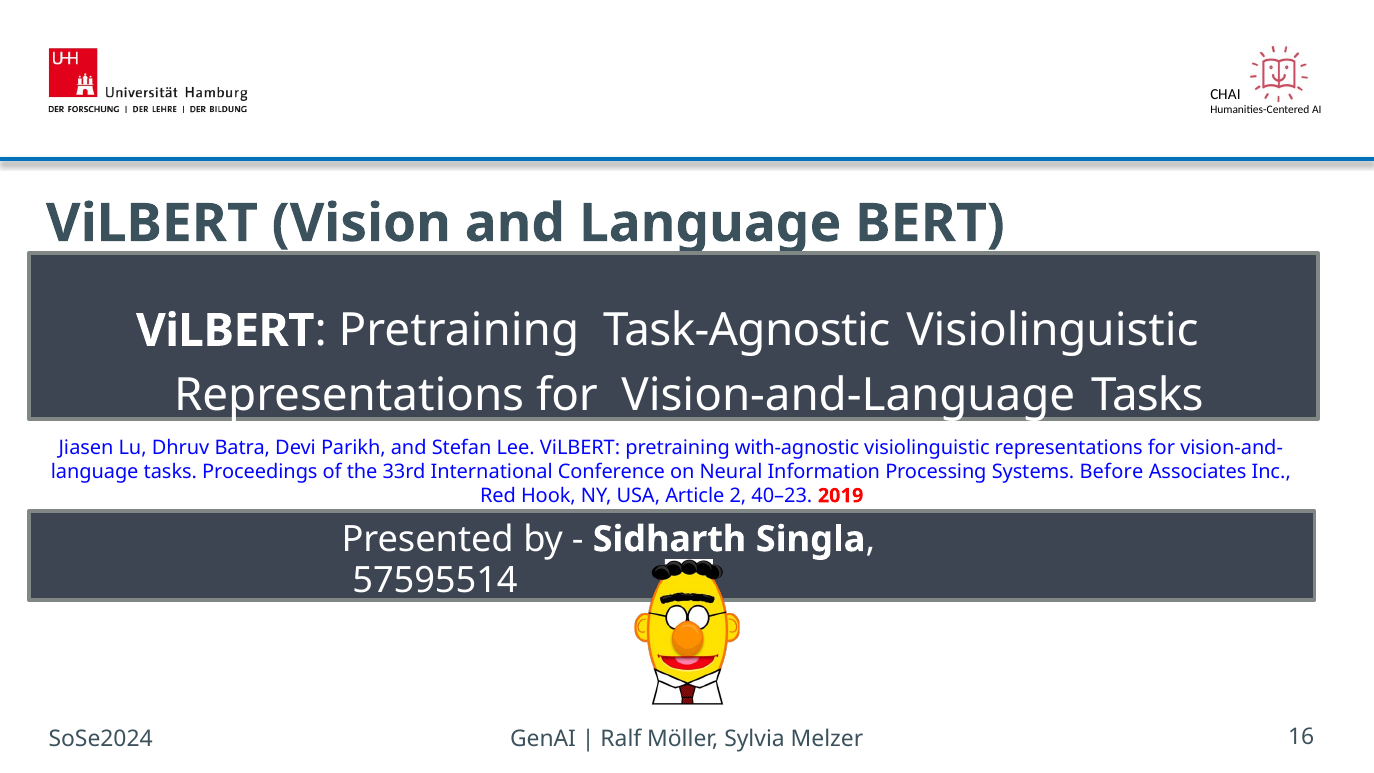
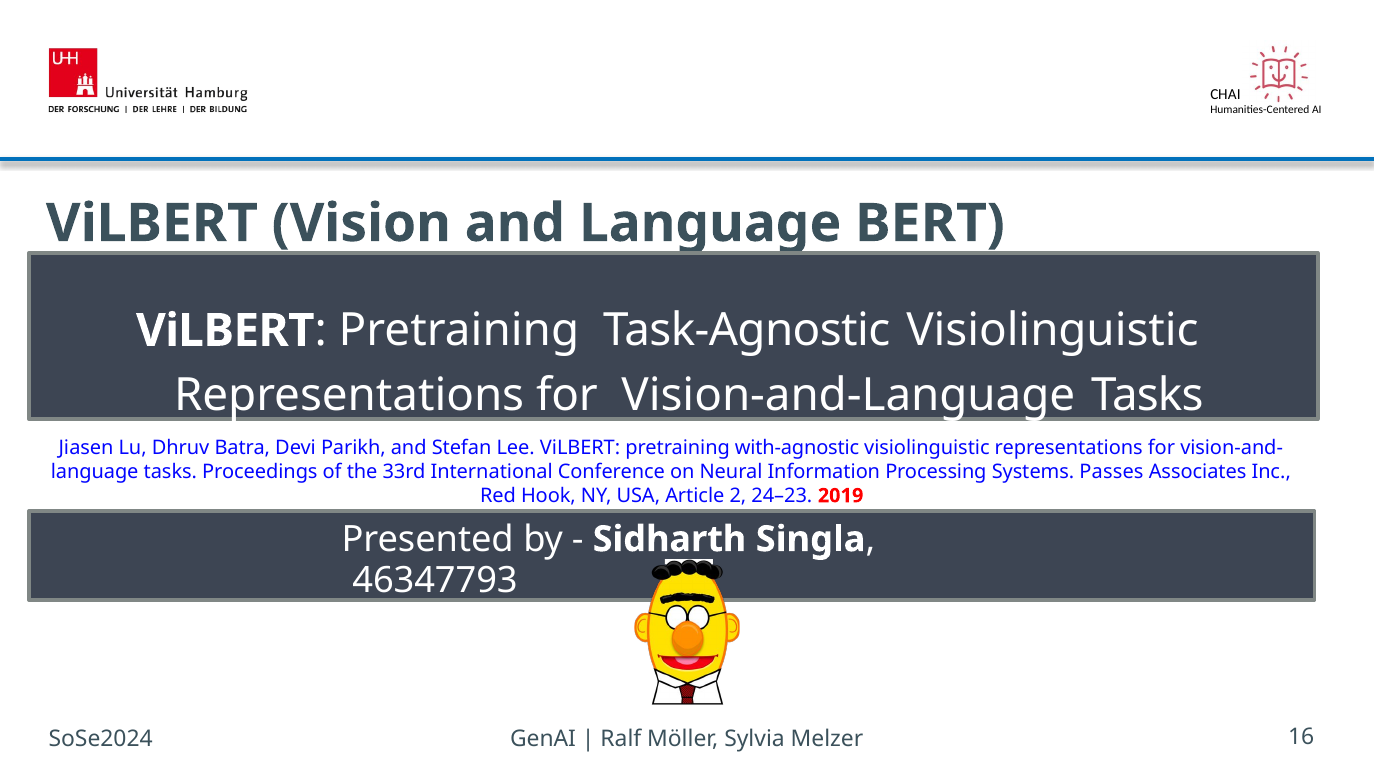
Before: Before -> Passes (1111, 472)
40–23: 40–23 -> 24–23 (782, 496)
57595514: 57595514 -> 46347793 (435, 581)
